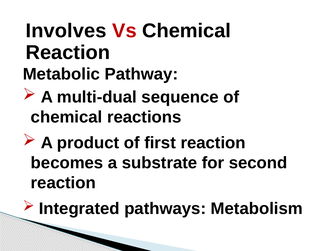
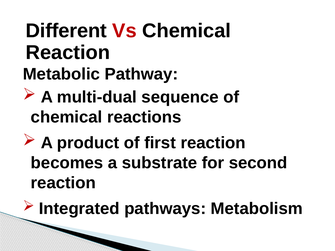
Involves: Involves -> Different (66, 31)
